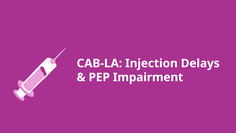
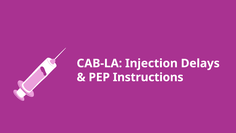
Impairment: Impairment -> Instructions (148, 77)
